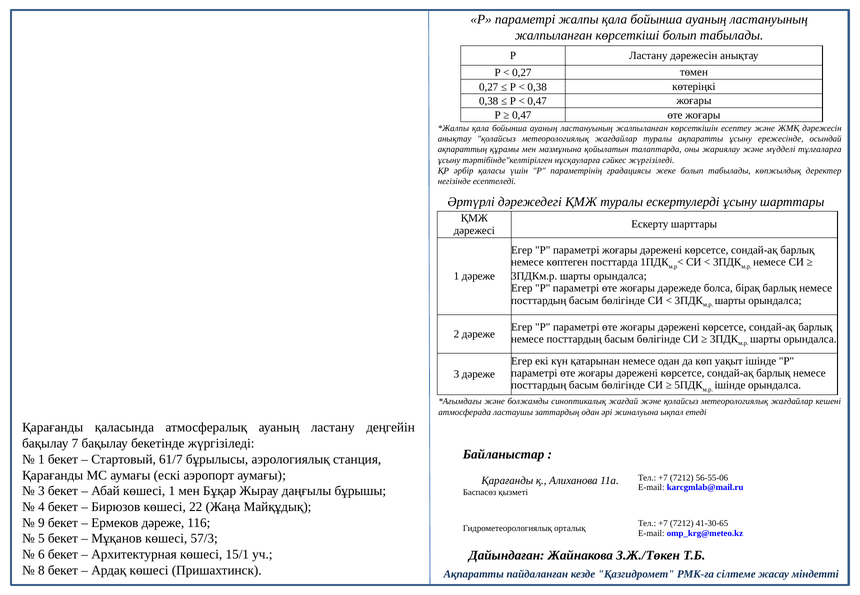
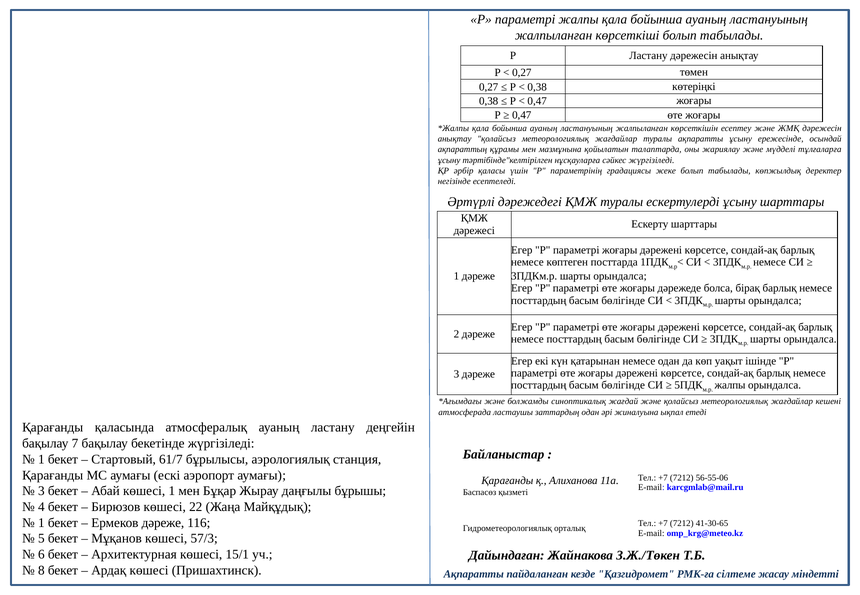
ішінде: ішінде -> жалпы (730, 385)
9: 9 -> 1 (41, 523)
